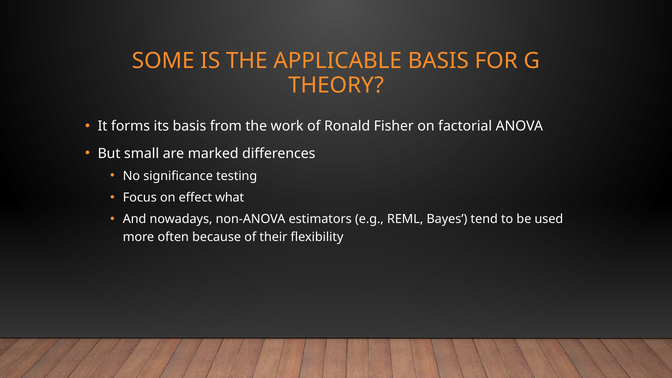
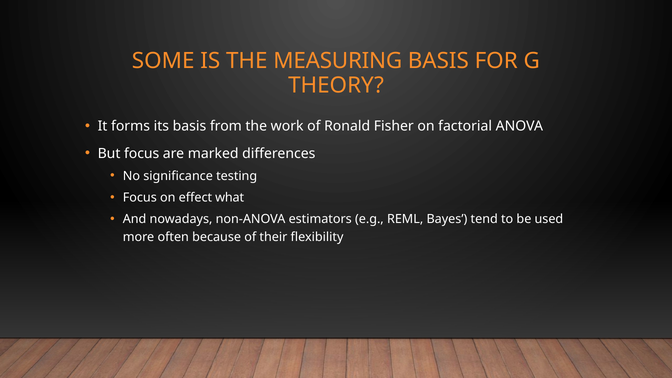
APPLICABLE: APPLICABLE -> MEASURING (338, 61)
But small: small -> focus (142, 154)
